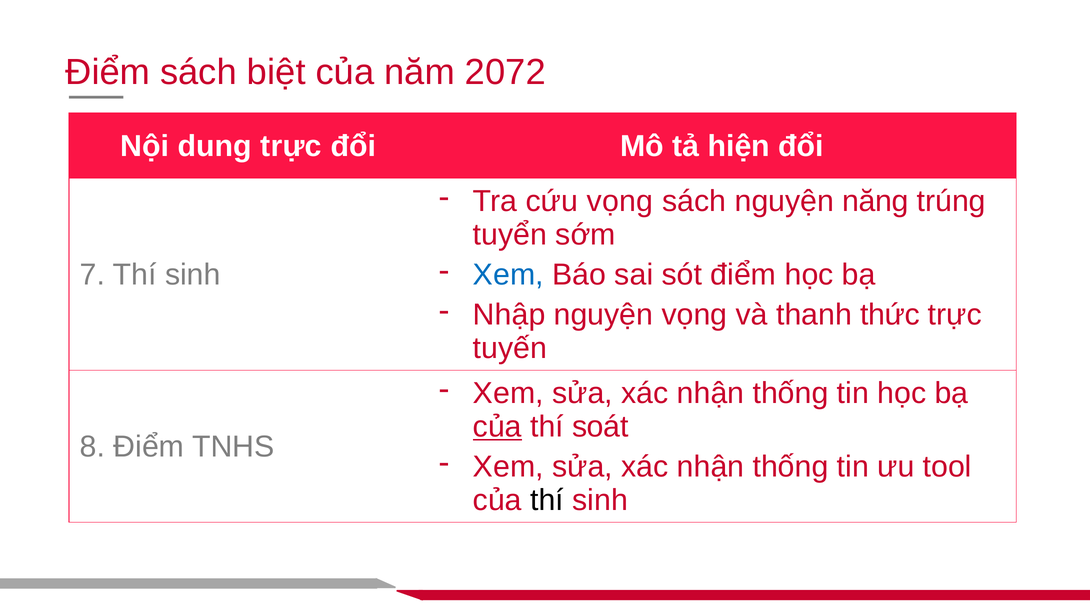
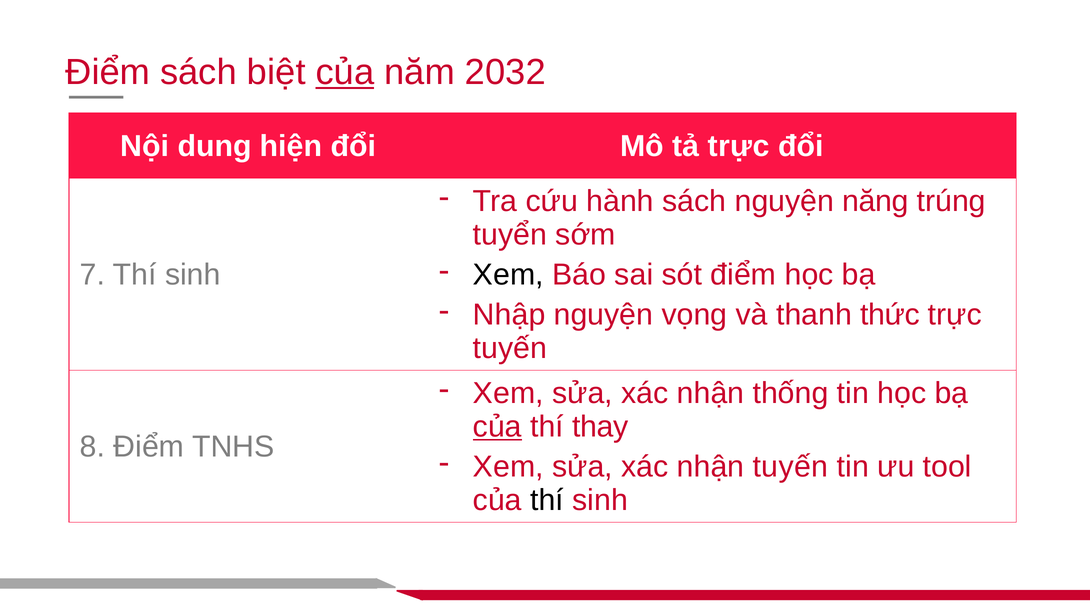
của underline: none -> present (345, 73)
2072: 2072 -> 2032 (505, 73)
dung trực: trực -> hiện (291, 146)
tả hiện: hiện -> trực (739, 146)
cứu vọng: vọng -> hành (620, 201)
Xem colour: blue -> black (508, 275)
soát: soát -> thay (600, 427)
thống: thống -> tuyến (790, 467)
